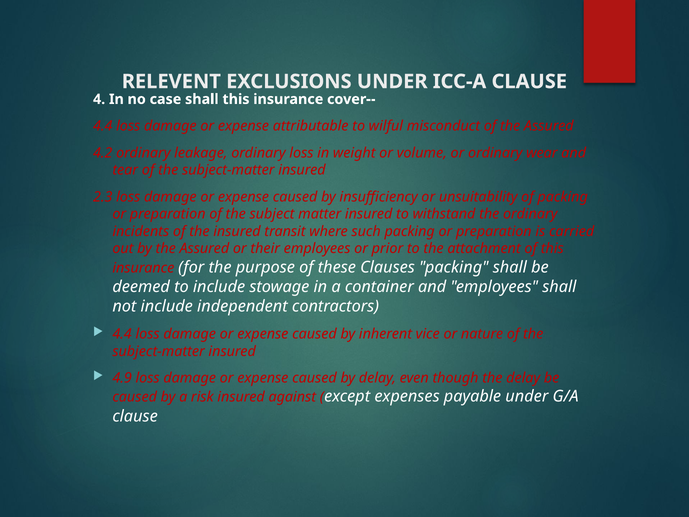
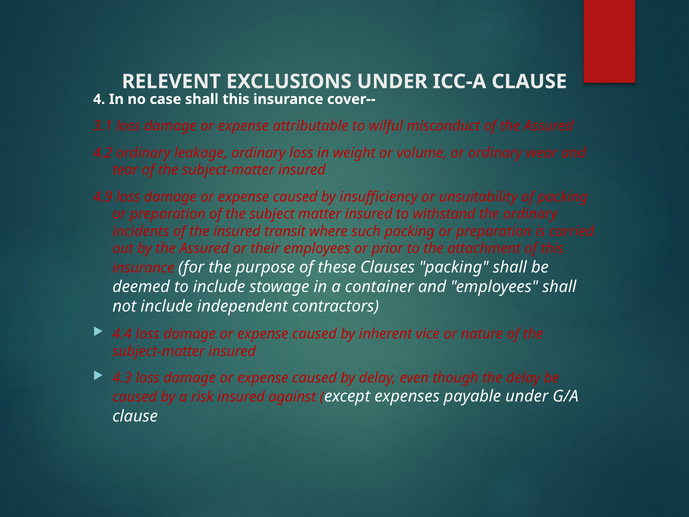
4.4: 4.4 -> 3.1 (103, 126)
2.3: 2.3 -> 4.9 (103, 197)
4.9: 4.9 -> 4.3 (122, 378)
